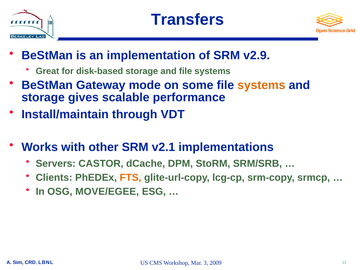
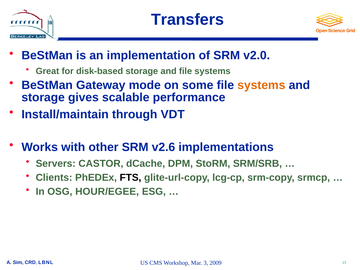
v2.9: v2.9 -> v2.0 (257, 55)
v2.1: v2.1 -> v2.6 (163, 147)
FTS colour: orange -> black (131, 178)
MOVE/EGEE: MOVE/EGEE -> HOUR/EGEE (107, 192)
